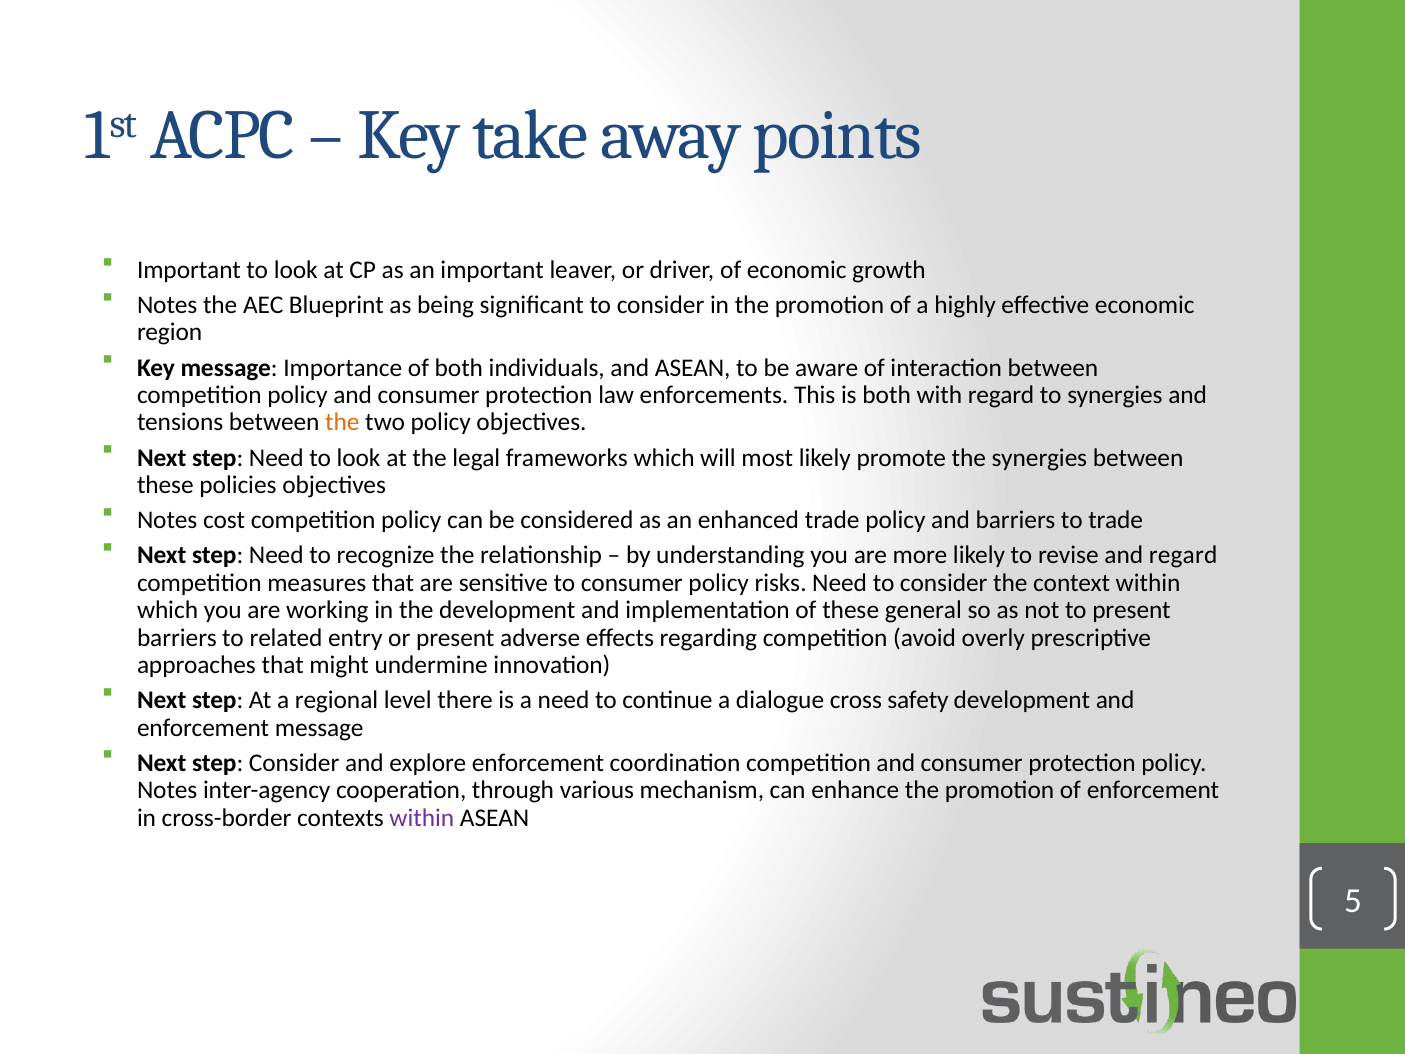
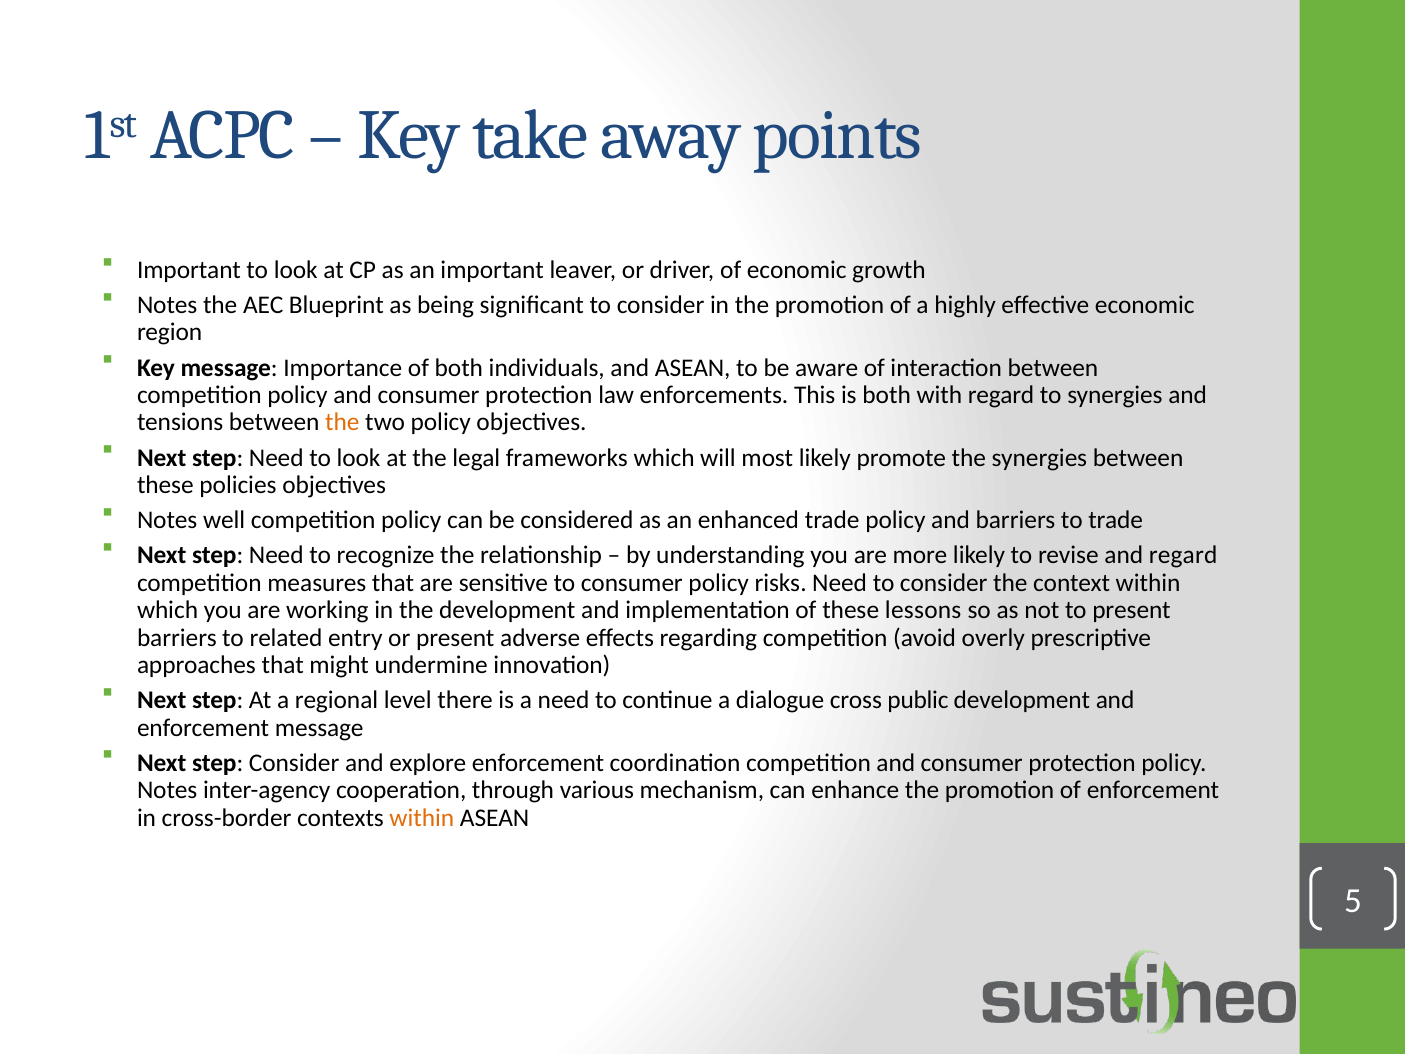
cost: cost -> well (224, 520)
general: general -> lessons (923, 610)
safety: safety -> public (918, 700)
within colour: purple -> orange (422, 818)
